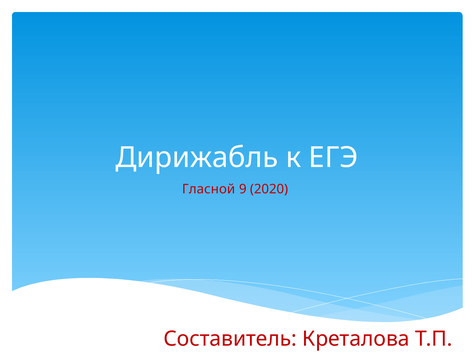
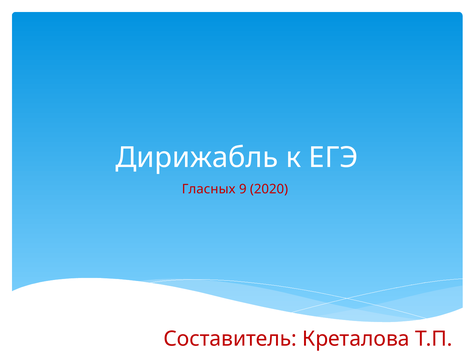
Гласной: Гласной -> Гласных (209, 189)
